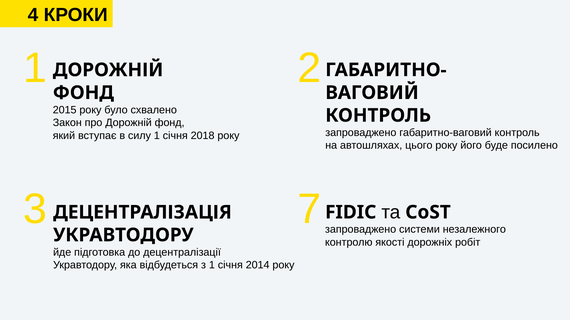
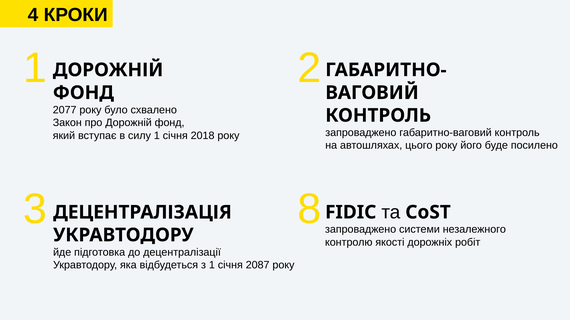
2015: 2015 -> 2077 (65, 110)
7: 7 -> 8 (309, 210)
2014: 2014 -> 2087 (258, 266)
